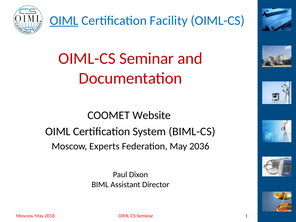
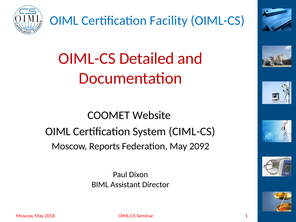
OIML underline: present -> none (64, 20)
Seminar: Seminar -> Detailed (147, 58)
BIML-CS: BIML-CS -> CIML-CS (192, 131)
Experts: Experts -> Reports (104, 146)
2036: 2036 -> 2092 (199, 146)
